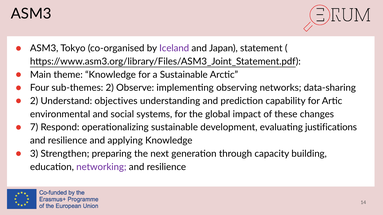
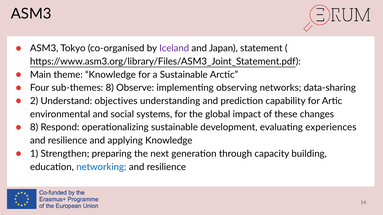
sub-themes 2: 2 -> 8 (110, 88)
7: 7 -> 8 (34, 128)
justifications: justifications -> experiences (331, 128)
3: 3 -> 1 (34, 154)
networking colour: purple -> blue (101, 167)
